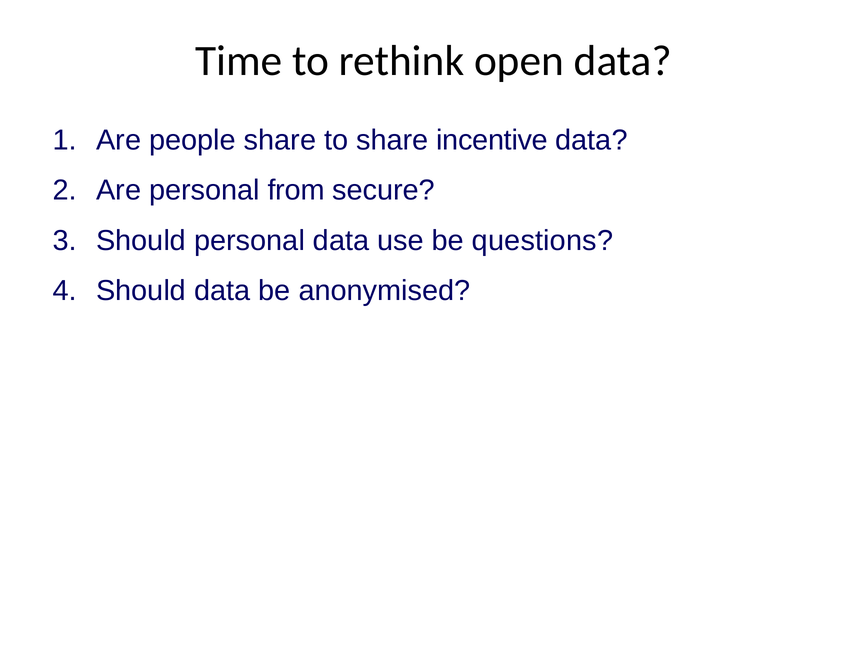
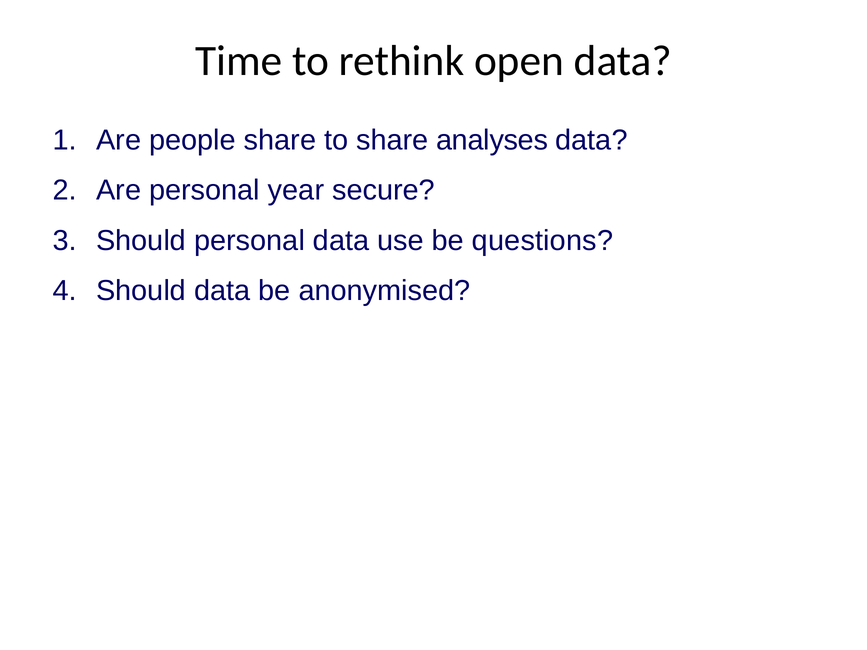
incentive: incentive -> analyses (492, 140)
from: from -> year (296, 190)
